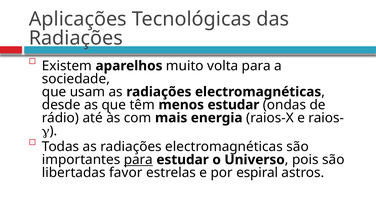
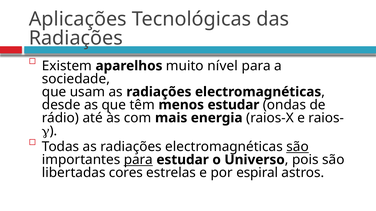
volta: volta -> nível (223, 66)
são underline: none -> present (298, 147)
favor: favor -> cores (126, 173)
